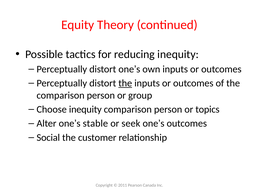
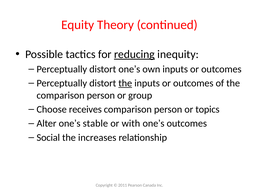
reducing underline: none -> present (134, 54)
Choose inequity: inequity -> receives (85, 110)
seek: seek -> with (131, 124)
customer: customer -> increases (97, 138)
